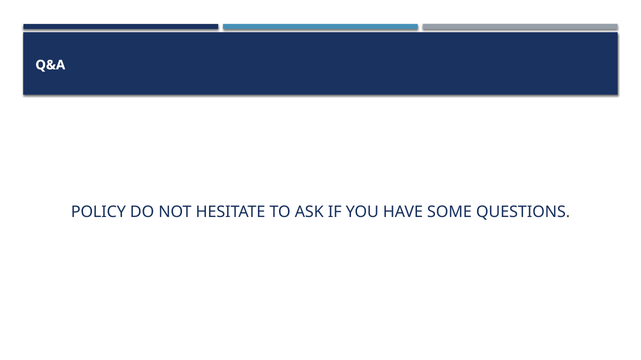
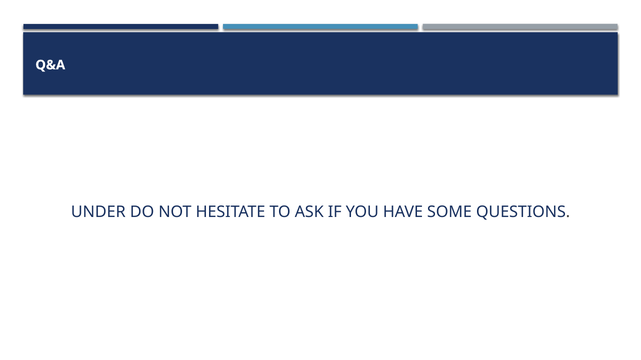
POLICY: POLICY -> UNDER (98, 212)
